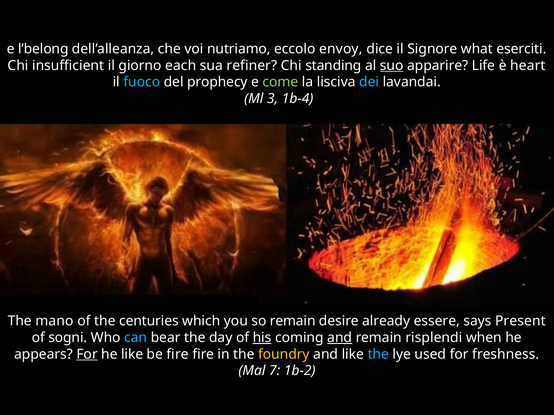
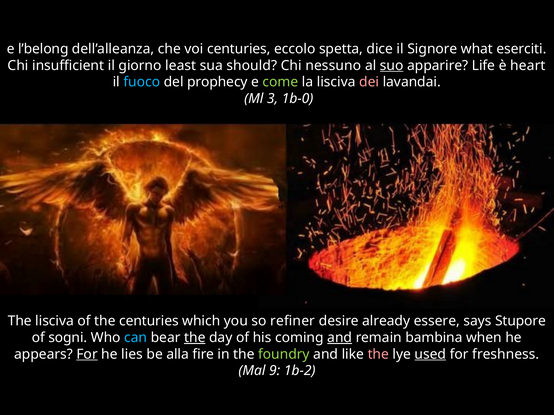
voi nutriamo: nutriamo -> centuries (239, 49)
envoy: envoy -> spetta (341, 49)
each: each -> least (181, 66)
refiner: refiner -> should (252, 66)
standing: standing -> nessuno (333, 66)
dei colour: light blue -> pink (369, 82)
1b-4: 1b-4 -> 1b-0 (298, 99)
The mano: mano -> lisciva (55, 321)
so remain: remain -> refiner (293, 321)
Present: Present -> Stupore (521, 321)
the underline: none -> present (195, 338)
his underline: present -> none (262, 338)
risplendi: risplendi -> bambina (434, 338)
he like: like -> lies (132, 355)
be fire: fire -> alla (178, 355)
foundry colour: yellow -> light green (284, 355)
the colour: light blue -> pink (378, 355)
used underline: none -> present (430, 355)
7: 7 -> 9 (275, 371)
